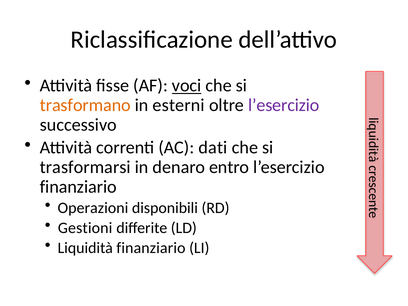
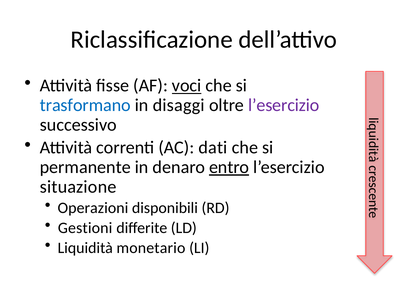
trasformano colour: orange -> blue (85, 105)
esterni: esterni -> disaggi (179, 105)
trasformarsi: trasformarsi -> permanente (85, 167)
entro underline: none -> present (229, 167)
finanziario: finanziario -> situazione (78, 187)
Liquidità finanziario: finanziario -> monetario (151, 248)
